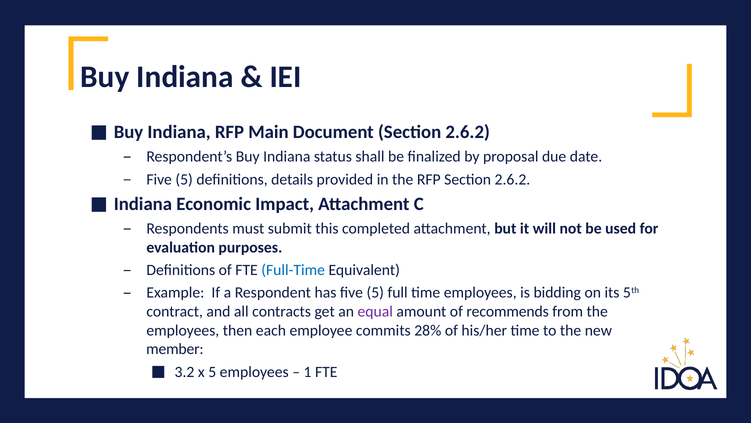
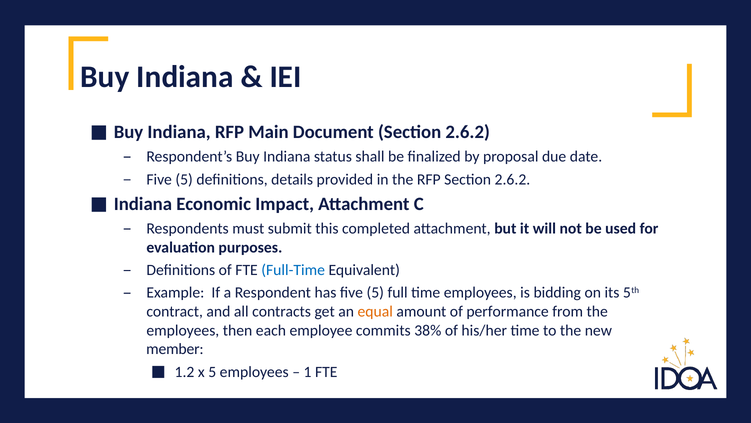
equal colour: purple -> orange (375, 311)
recommends: recommends -> performance (508, 311)
28%: 28% -> 38% (428, 330)
3.2: 3.2 -> 1.2 (184, 371)
